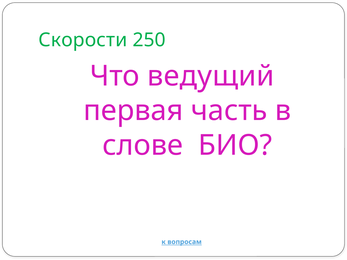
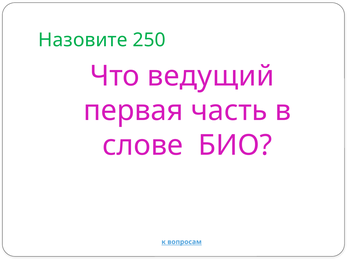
Скорости: Скорости -> Назовите (83, 40)
